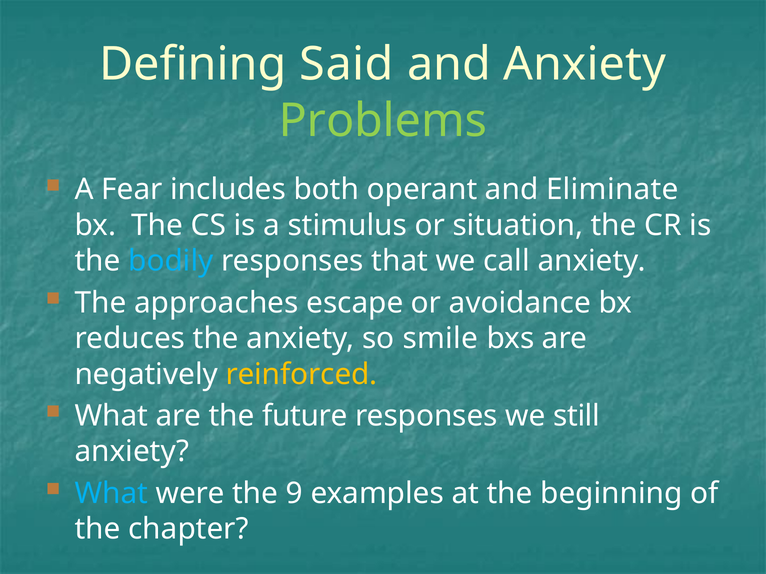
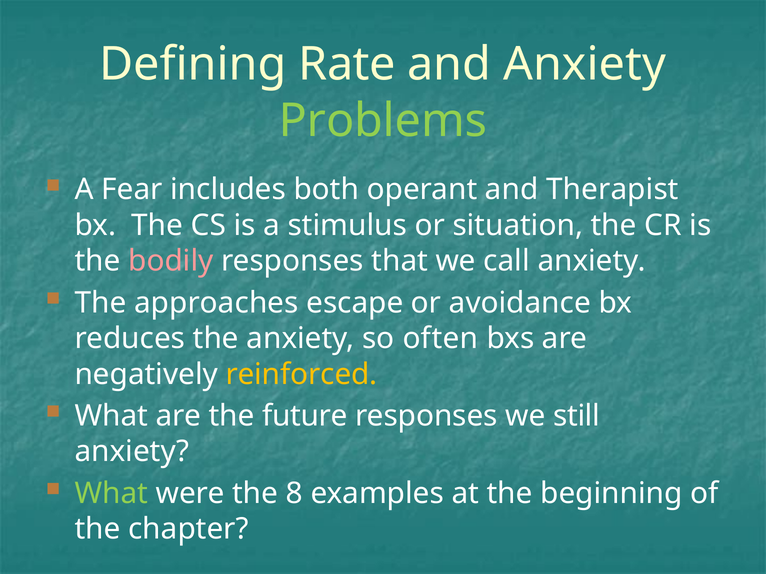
Said: Said -> Rate (347, 65)
Eliminate: Eliminate -> Therapist (612, 190)
bodily colour: light blue -> pink (171, 261)
smile: smile -> often (440, 339)
What colour: light blue -> light green (111, 494)
9: 9 -> 8 (294, 494)
